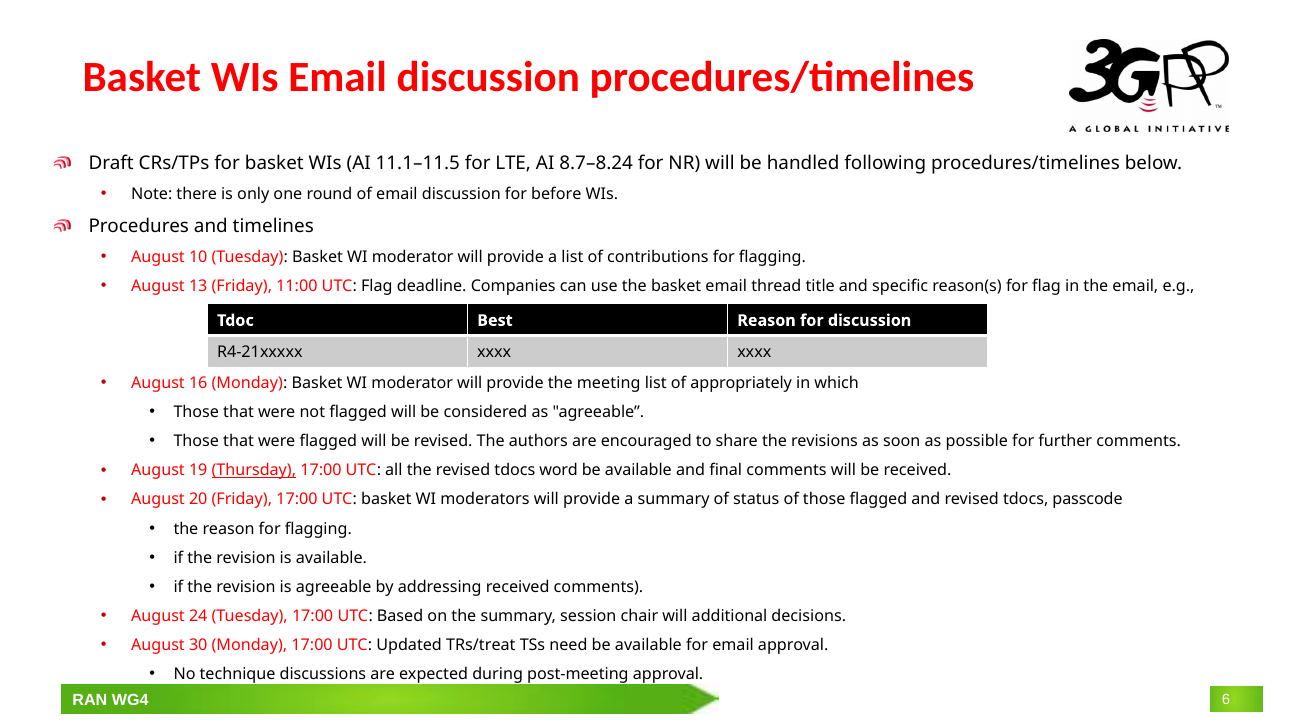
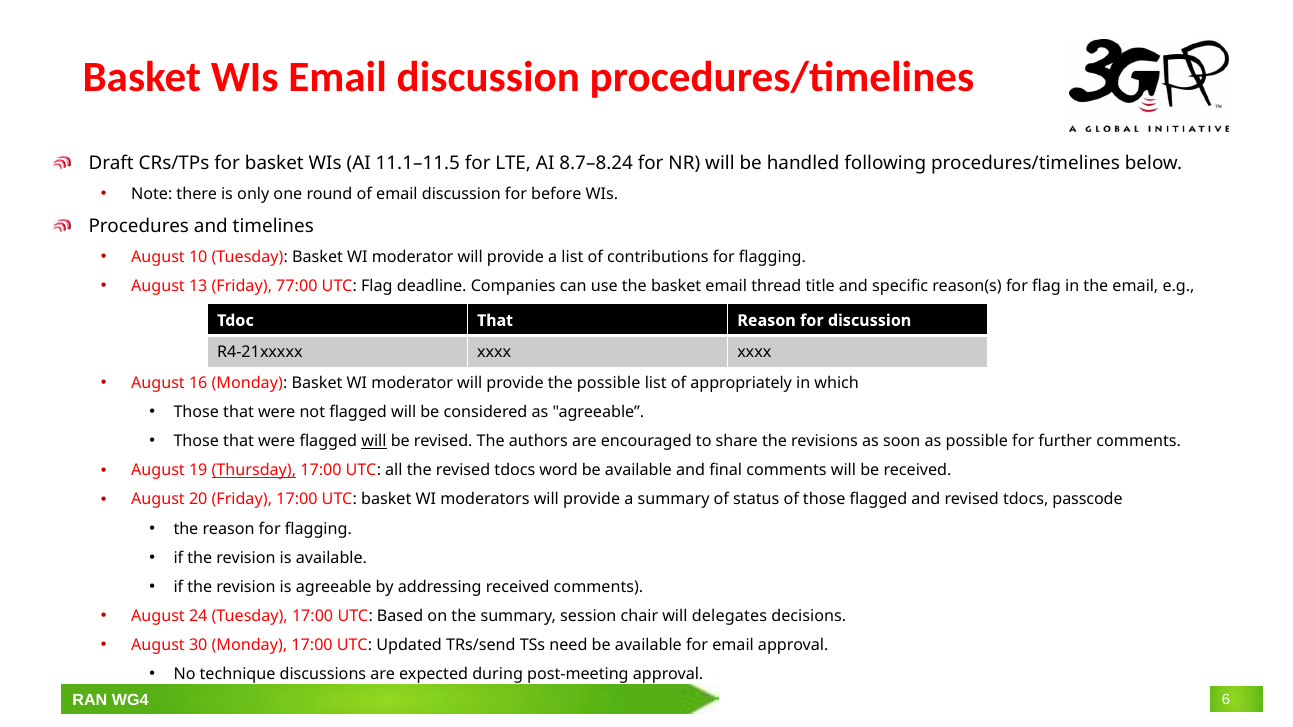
11:00: 11:00 -> 77:00 (297, 286)
Tdoc Best: Best -> That (495, 321)
the meeting: meeting -> possible (609, 383)
will underline: none -> present (374, 442)
additional: additional -> delegates (729, 616)
TRs/treat: TRs/treat -> TRs/send (481, 645)
